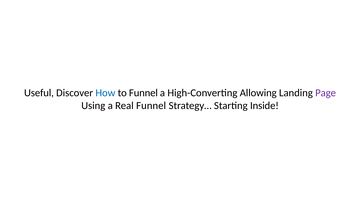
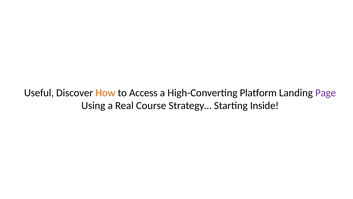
How colour: blue -> orange (105, 93)
to Funnel: Funnel -> Access (143, 93)
Allowing: Allowing -> Platform (258, 93)
Real Funnel: Funnel -> Course (151, 106)
